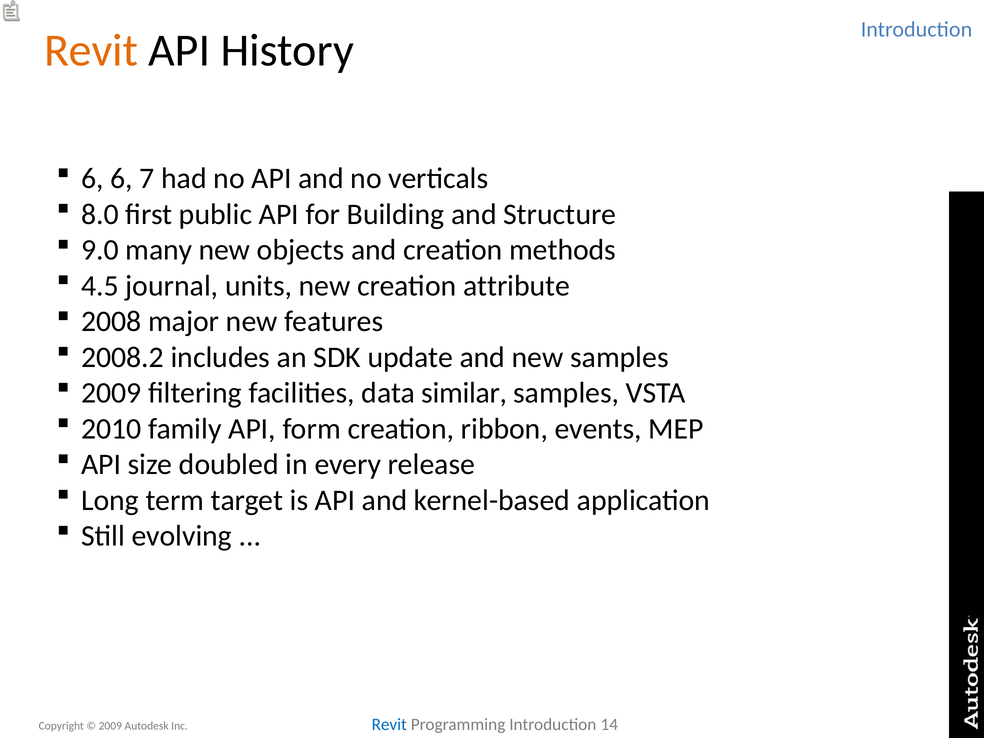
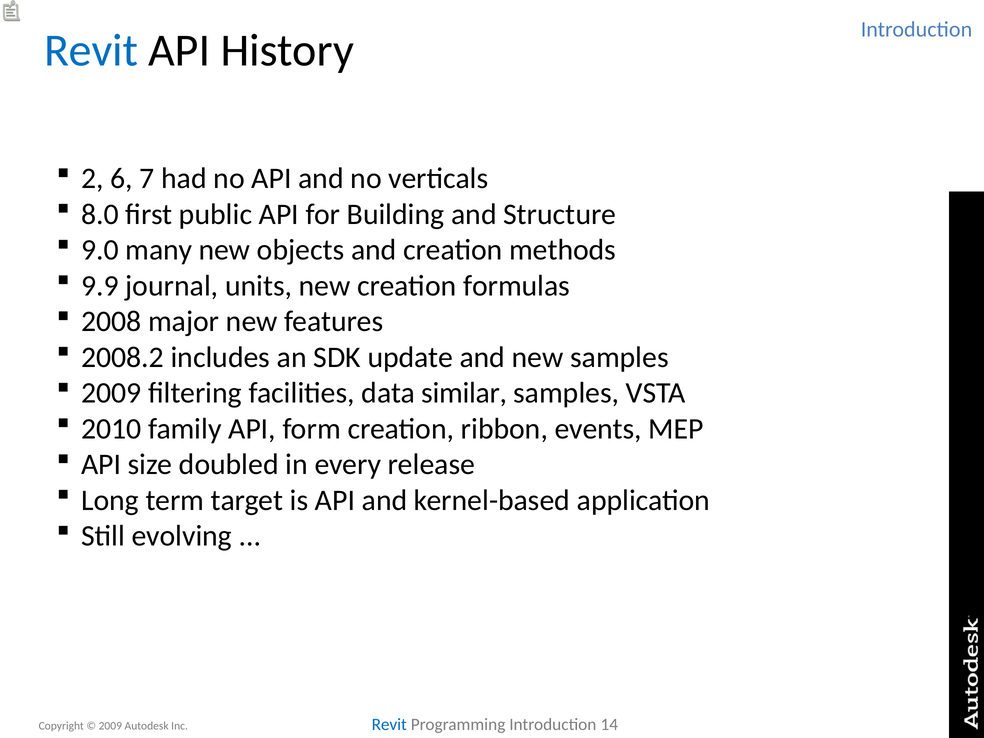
Revit colour: orange -> blue (91, 51)
6: 6 -> 2 (92, 179)
4.5: 4.5 -> 9.9 (100, 286)
attribute: attribute -> formulas (517, 286)
